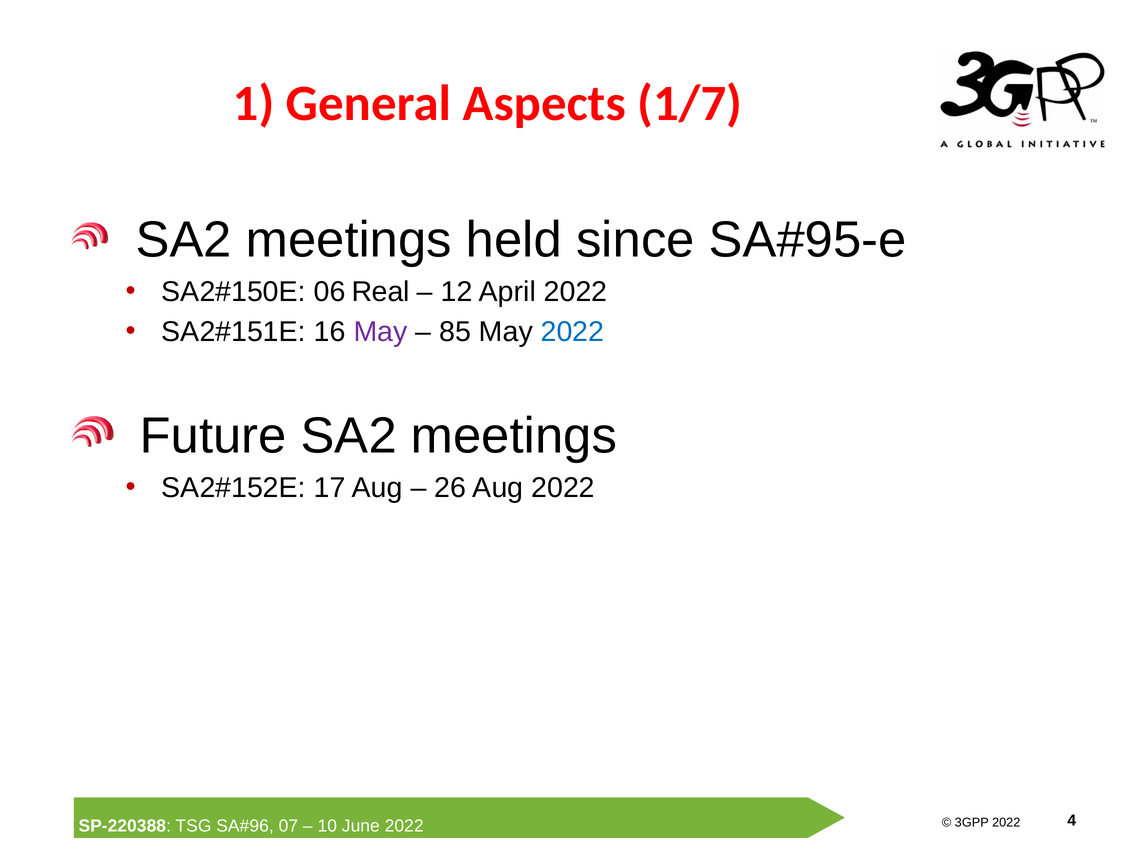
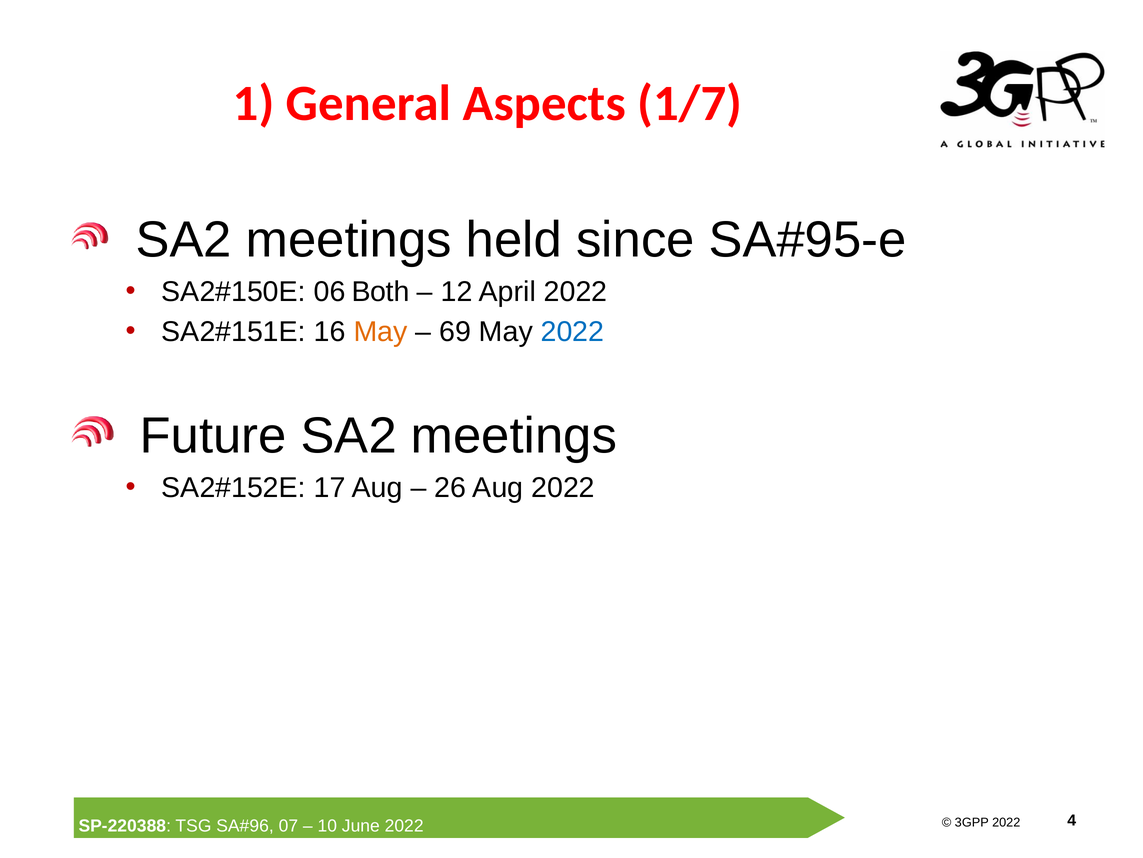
Real: Real -> Both (381, 292)
May colour: purple -> orange (380, 332)
85: 85 -> 69 (455, 332)
